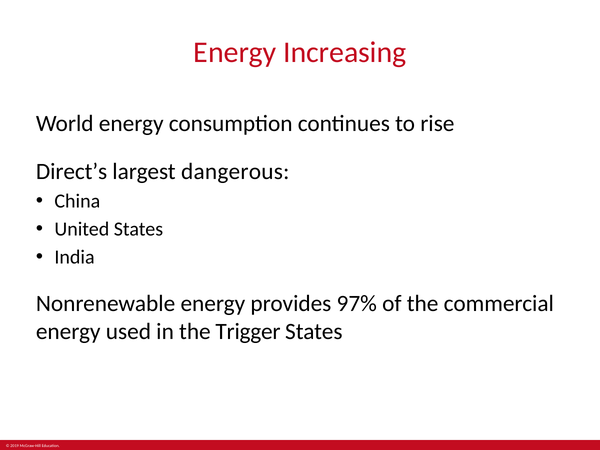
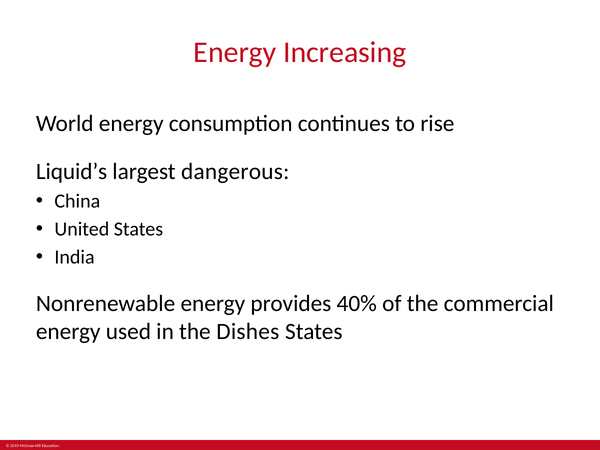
Direct’s: Direct’s -> Liquid’s (72, 172)
97%: 97% -> 40% (357, 304)
Trigger: Trigger -> Dishes (248, 332)
